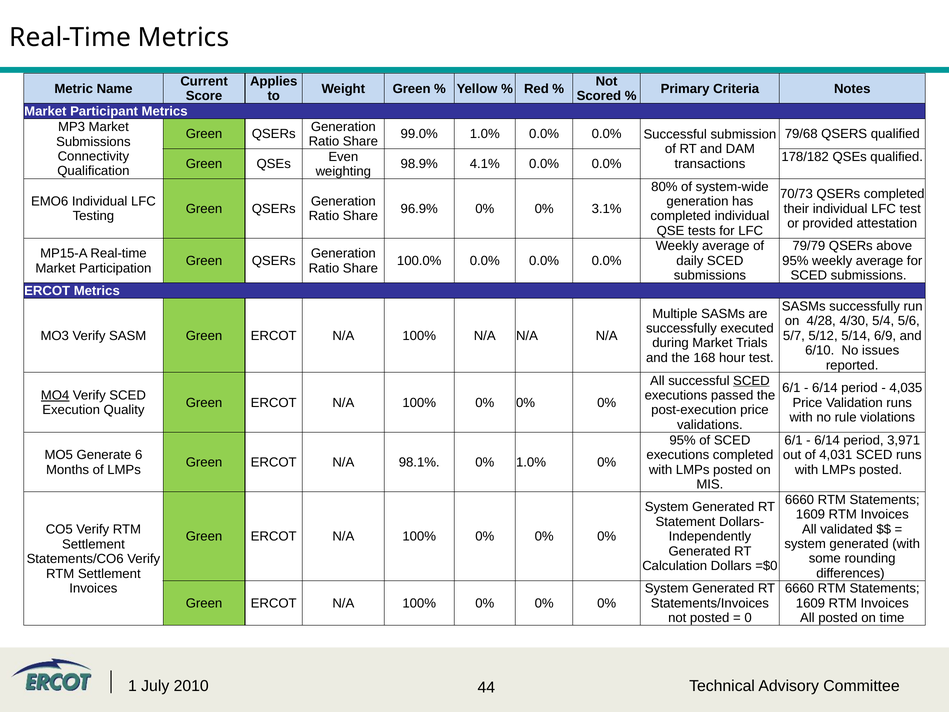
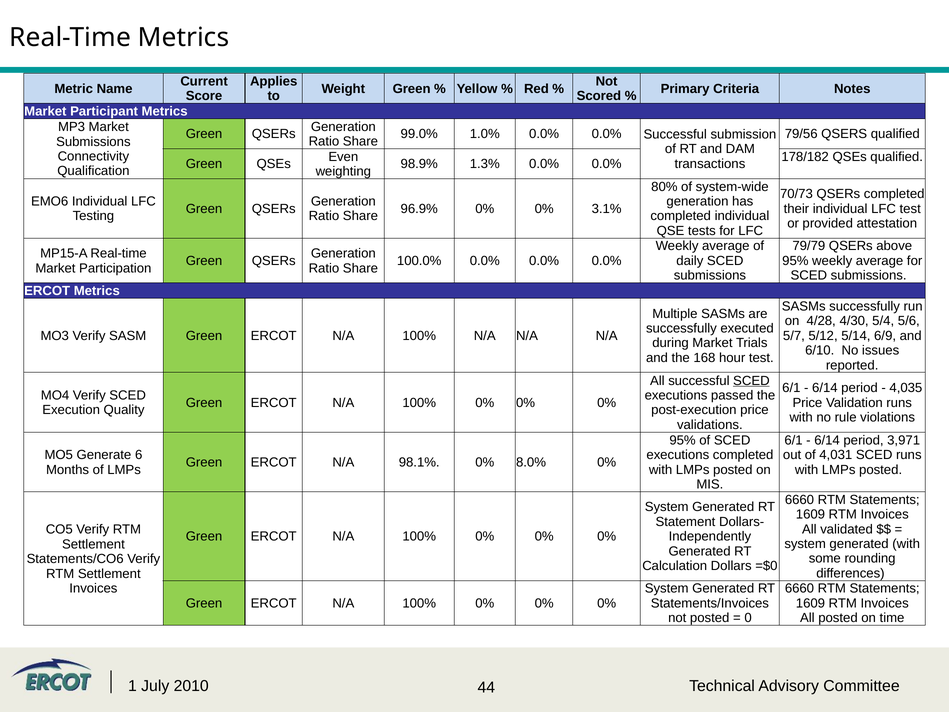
79/68: 79/68 -> 79/56 (801, 134)
4.1%: 4.1% -> 1.3% (485, 164)
MO4 underline: present -> none (55, 395)
0% 1.0%: 1.0% -> 8.0% (531, 462)
